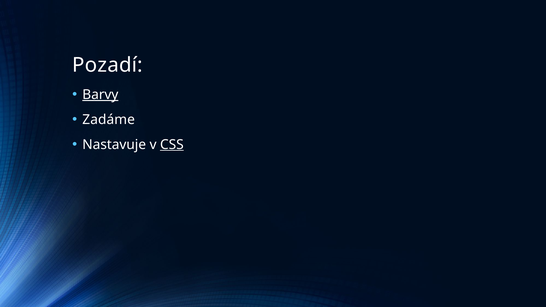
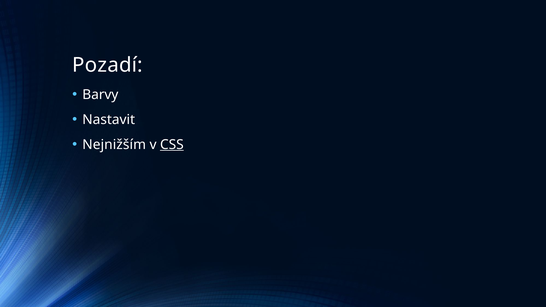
Barvy underline: present -> none (100, 95)
Zadáme: Zadáme -> Nastavit (109, 120)
Nastavuje: Nastavuje -> Nejnižším (114, 145)
